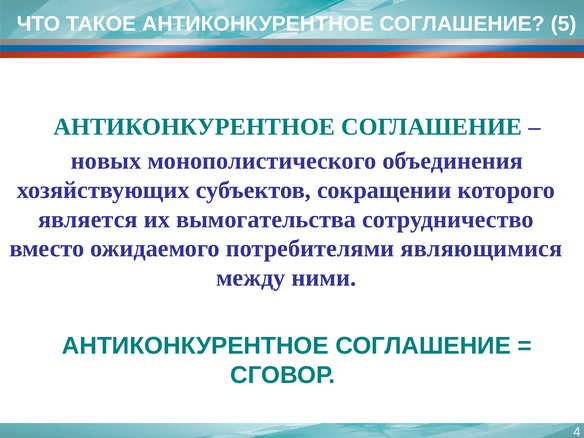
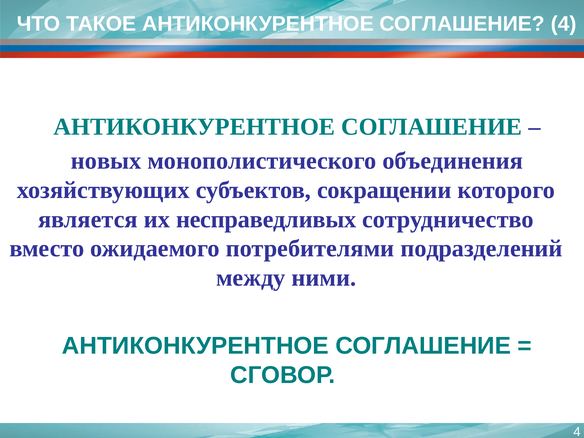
СОГЛАШЕНИЕ 5: 5 -> 4 (564, 24)
вымогательства: вымогательства -> несправедливых (266, 219)
являющимися: являющимися -> подразделений (481, 249)
